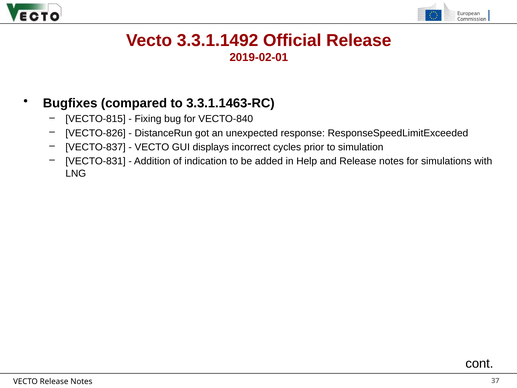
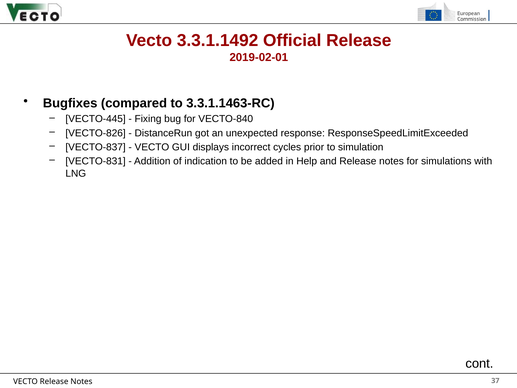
VECTO-815: VECTO-815 -> VECTO-445 (96, 119)
